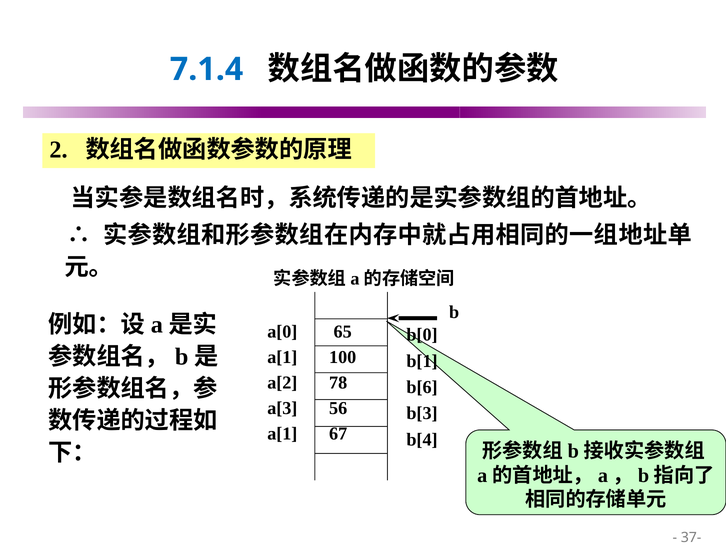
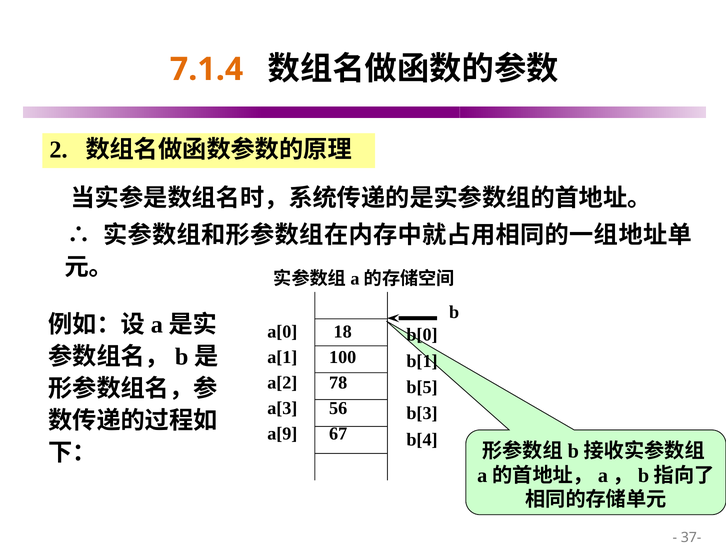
7.1.4 colour: blue -> orange (207, 69)
65: 65 -> 18 (343, 332)
b[6: b[6 -> b[5 (422, 387)
a[1: a[1 -> a[9 (282, 433)
